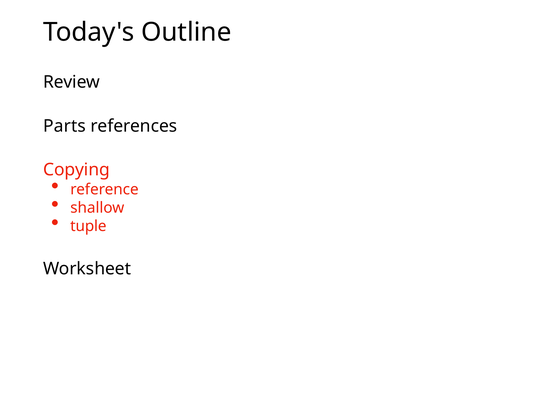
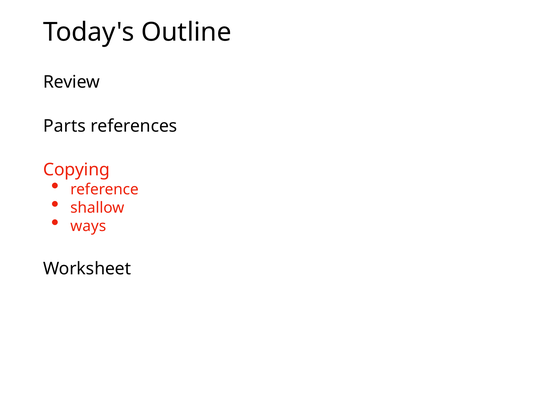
tuple: tuple -> ways (88, 226)
